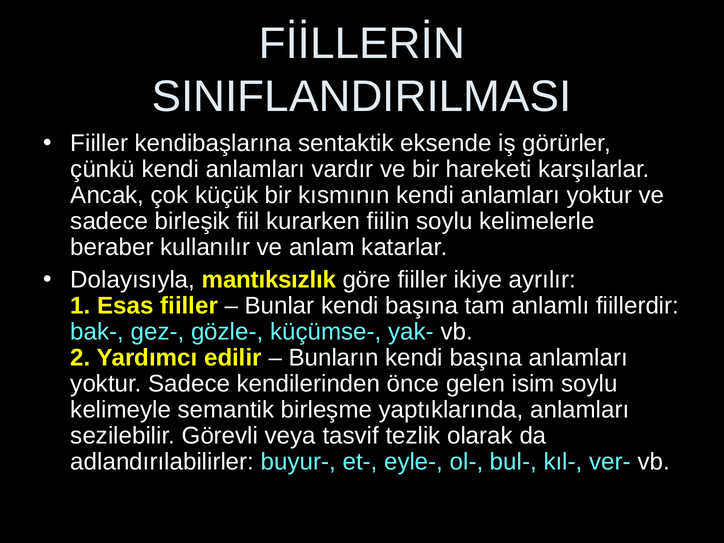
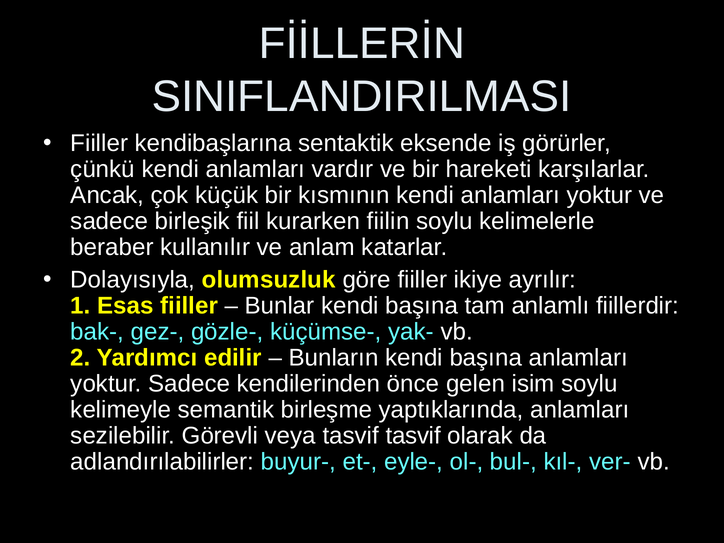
mantıksızlık: mantıksızlık -> olumsuzluk (269, 280)
tasvif tezlik: tezlik -> tasvif (413, 436)
